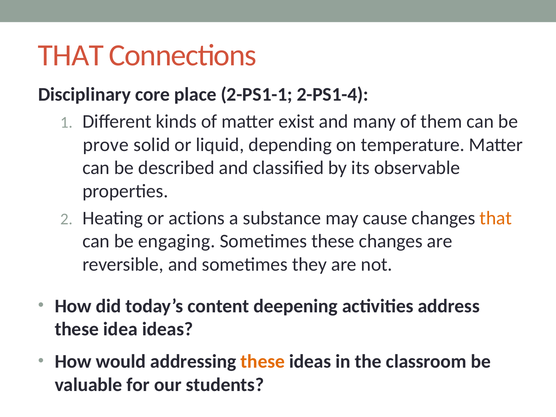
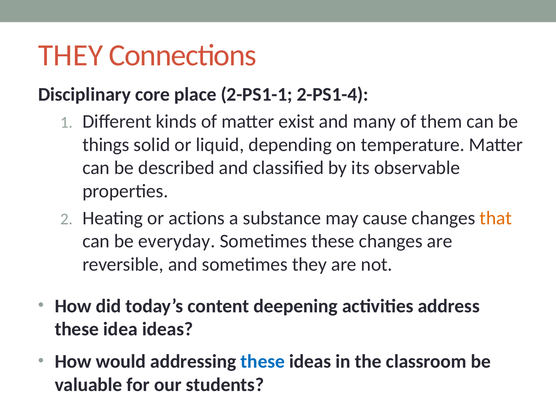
THAT: THAT -> THEY (71, 55)
prove: prove -> things (106, 145)
engaging: engaging -> everyday (177, 241)
these colour: orange -> blue (263, 362)
